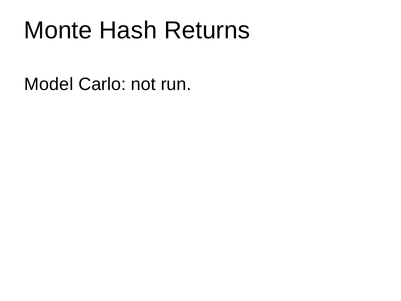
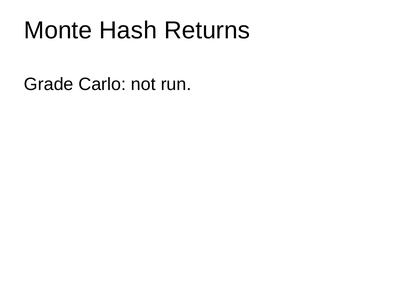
Model: Model -> Grade (49, 84)
